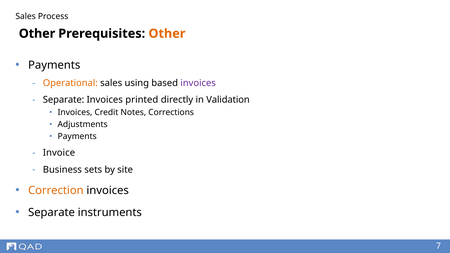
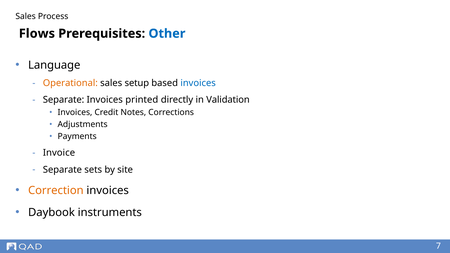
Other: Other -> Flows (37, 34)
Other colour: orange -> blue (167, 34)
Payments: Payments -> Language (54, 65)
using: using -> setup (137, 83)
invoices colour: purple -> blue (198, 83)
Business: Business -> Separate (62, 170)
Separate: Separate -> Daybook (51, 213)
